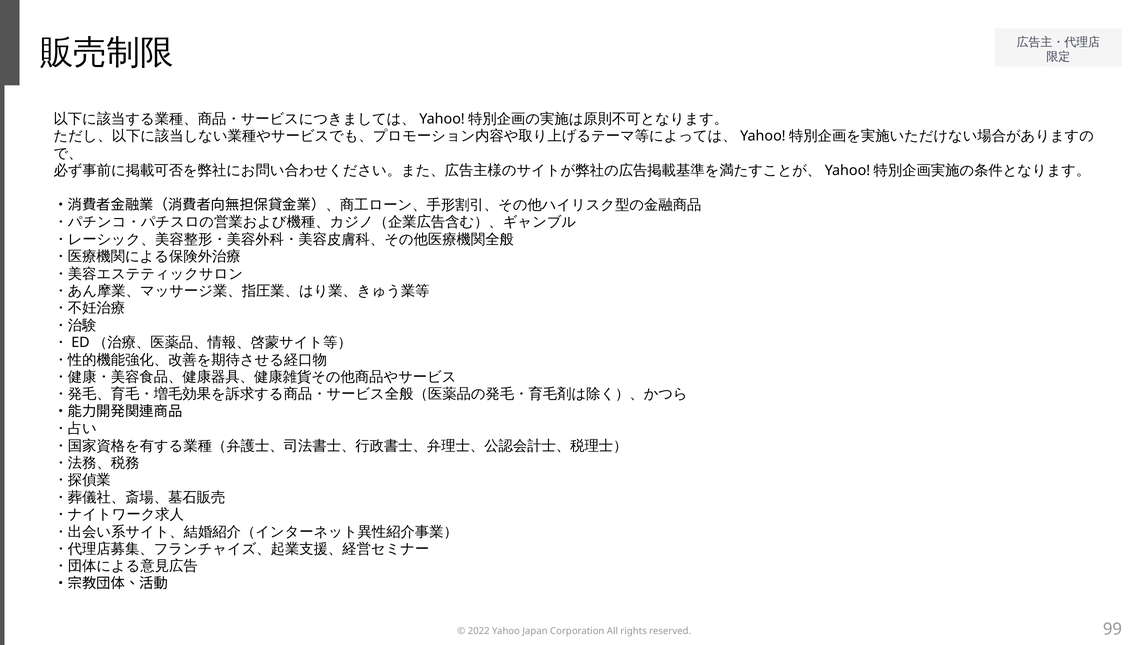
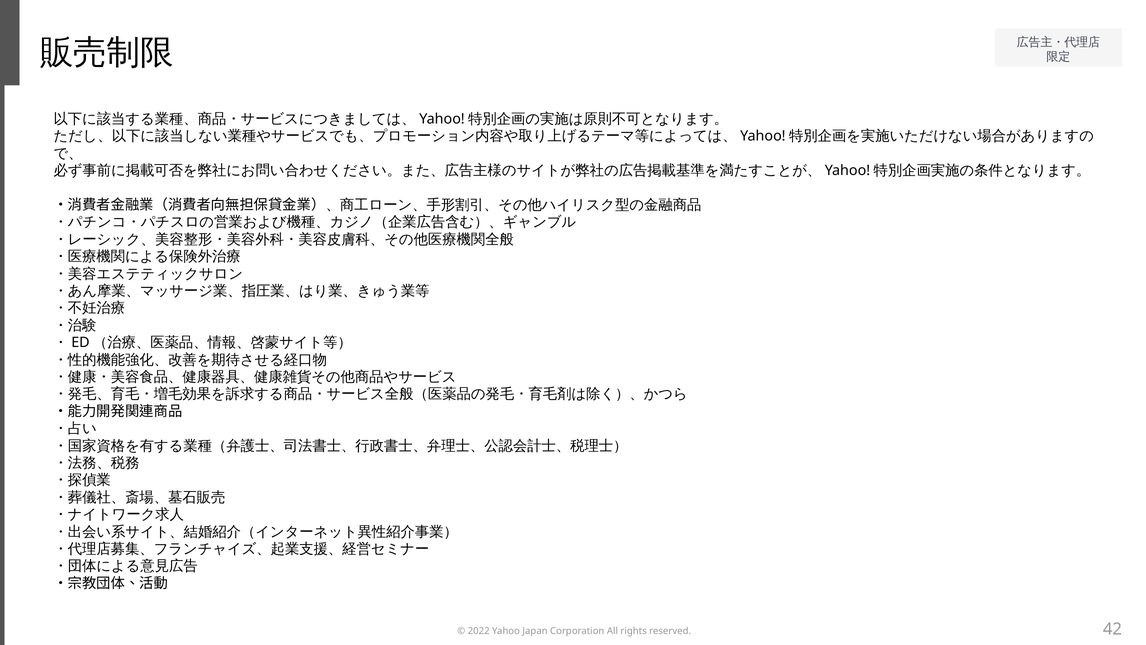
99: 99 -> 42 (1112, 629)
